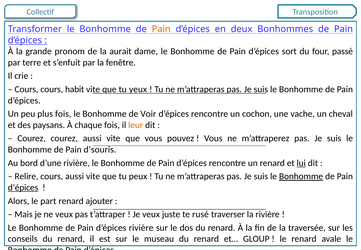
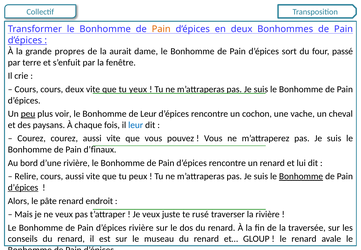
pronom: pronom -> propres (70, 51)
cours habit: habit -> deux (75, 89)
peu underline: none -> present (28, 114)
plus fois: fois -> voir (63, 114)
de Voir: Voir -> Leur (148, 114)
leur colour: orange -> blue (136, 125)
d’souris: d’souris -> d’finaux (100, 150)
lui underline: present -> none (301, 163)
part: part -> pâte (48, 201)
ajouter: ajouter -> endroit (99, 201)
